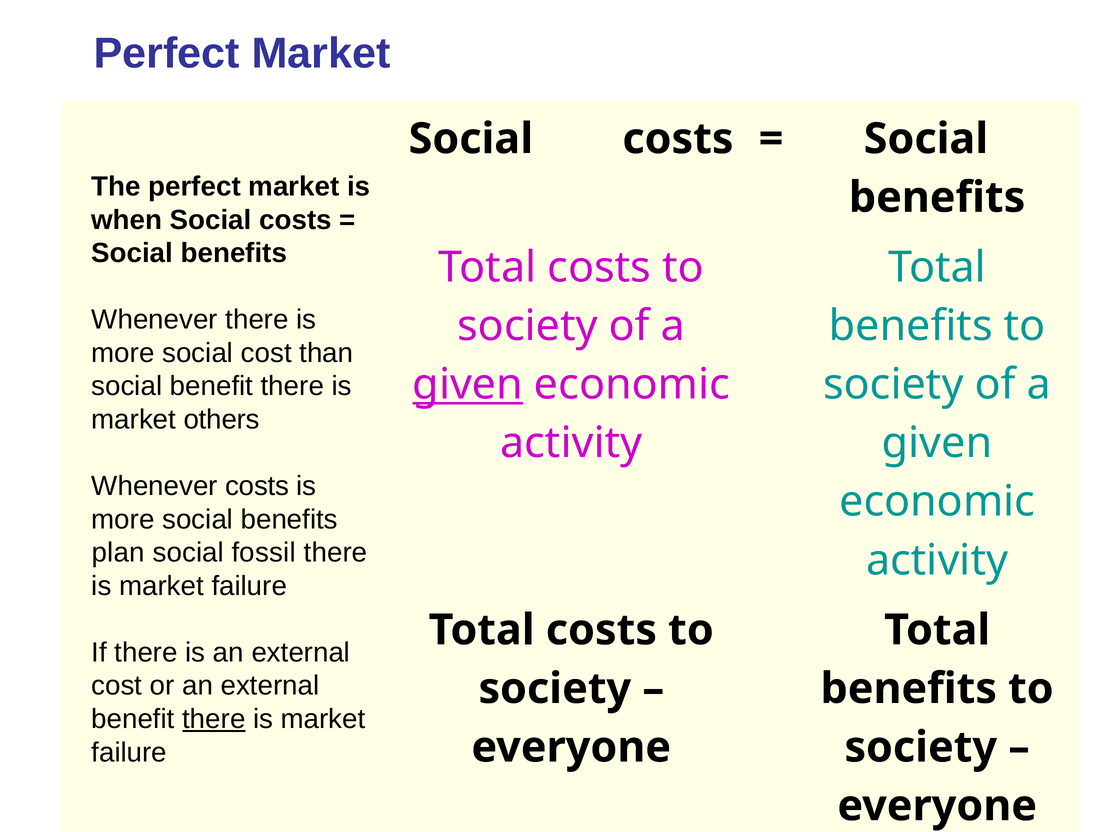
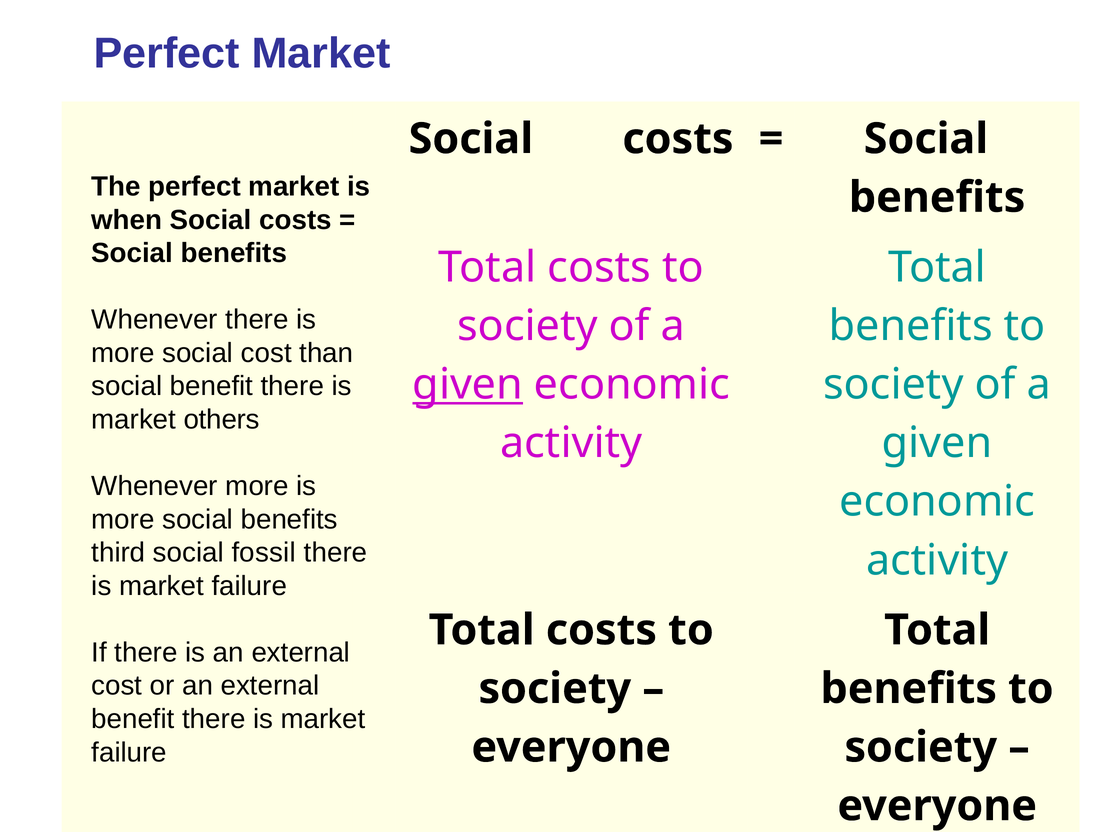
Whenever costs: costs -> more (257, 486)
plan: plan -> third (118, 553)
there underline: present -> none (214, 720)
